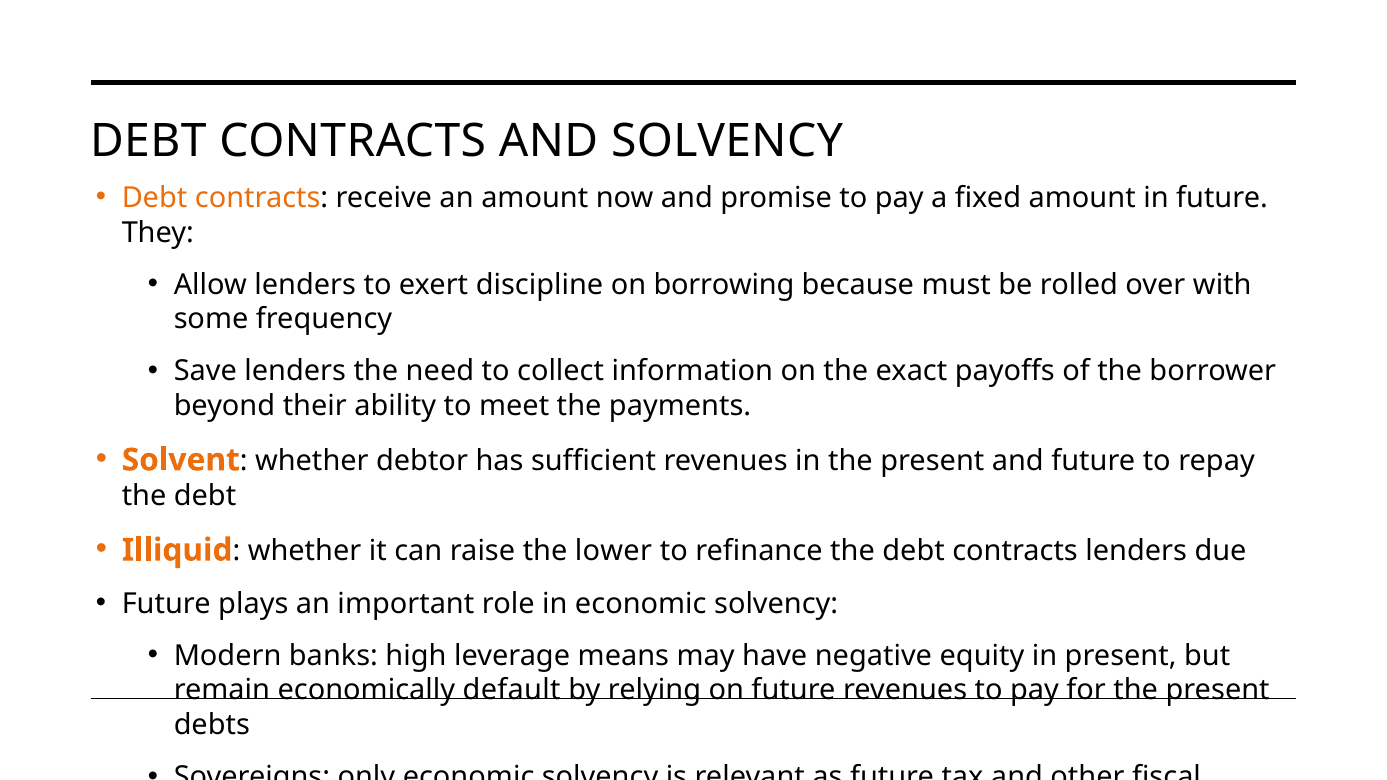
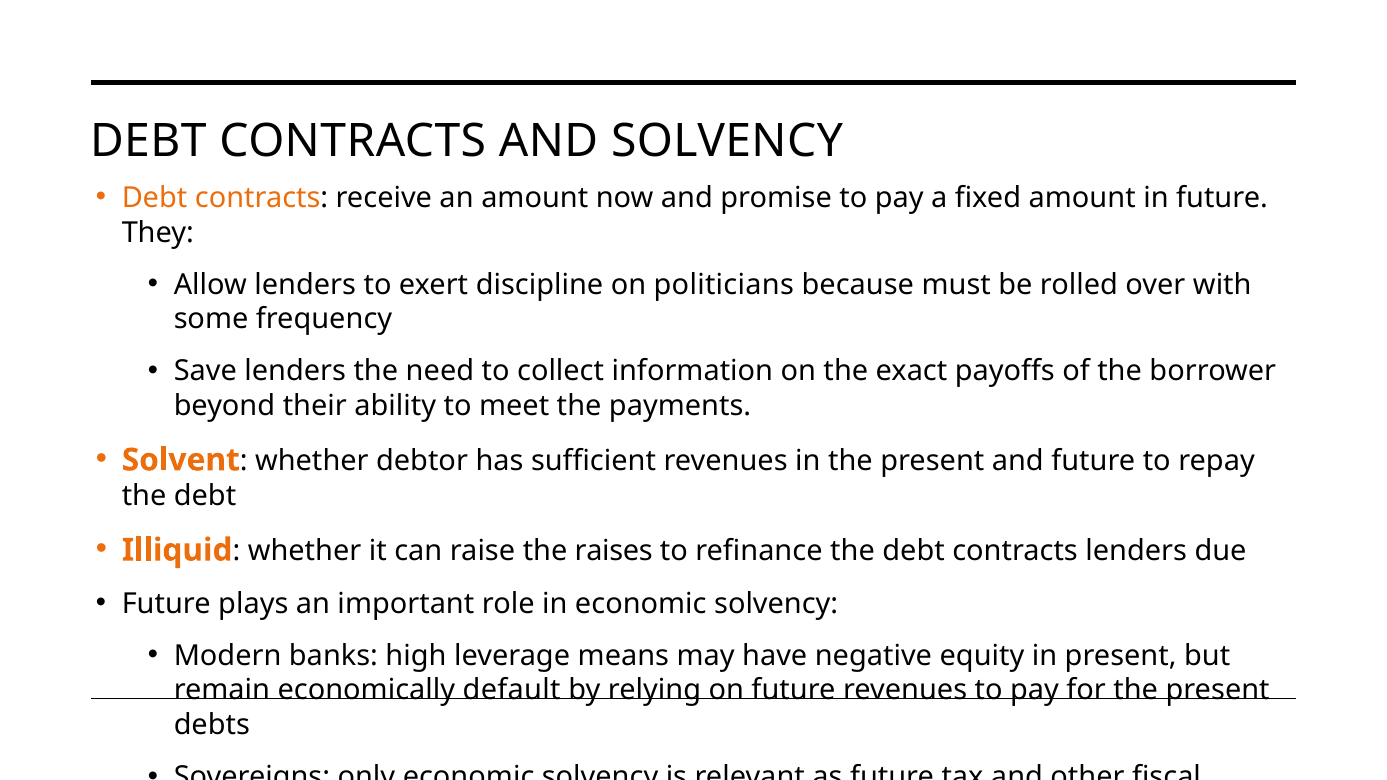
borrowing: borrowing -> politicians (724, 285)
lower: lower -> raises (614, 551)
